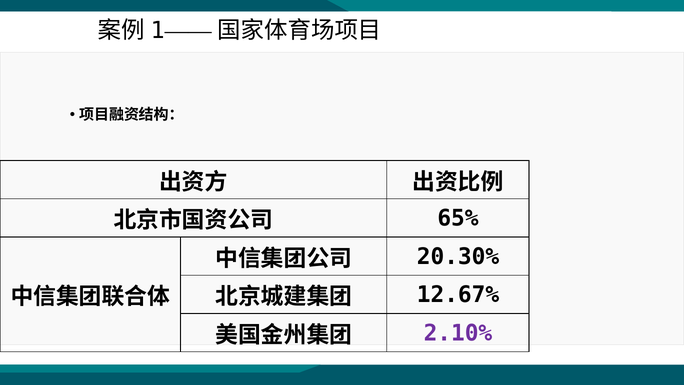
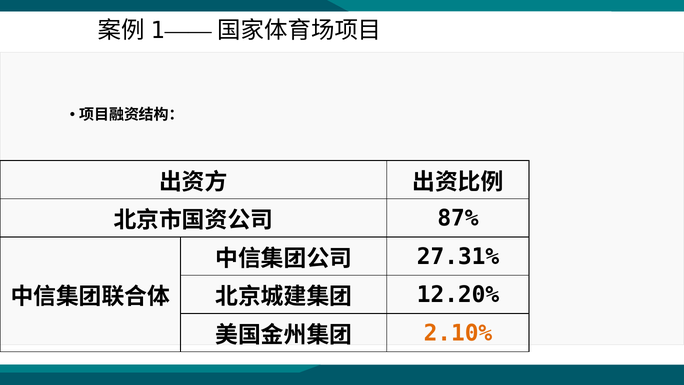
65%: 65% -> 87% (458, 218)
20.30%: 20.30% -> 27.31% (458, 256)
12.67%: 12.67% -> 12.20% (458, 295)
2.10% colour: purple -> orange (458, 333)
